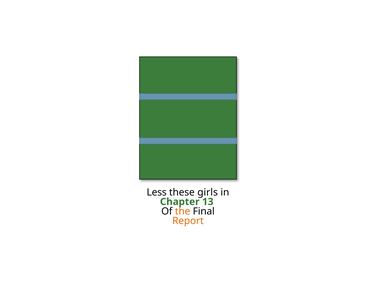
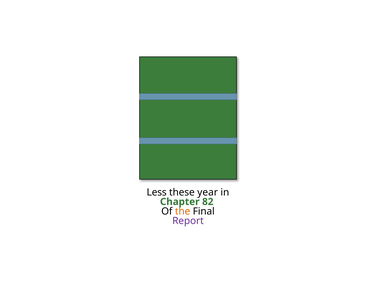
girls: girls -> year (208, 192)
13: 13 -> 82 (208, 202)
Report colour: orange -> purple (188, 221)
